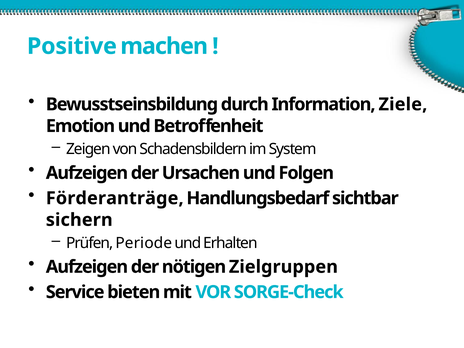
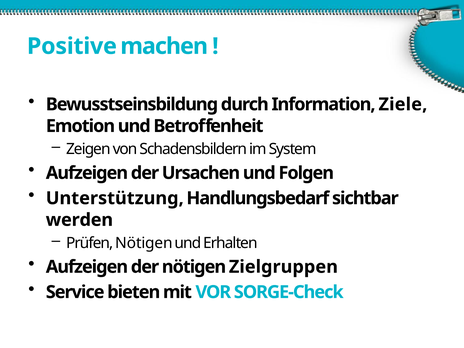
Förderanträge: Förderanträge -> Unterstützung (115, 198)
sichern: sichern -> werden (79, 220)
Prüfen Periode: Periode -> Nötigen (144, 243)
